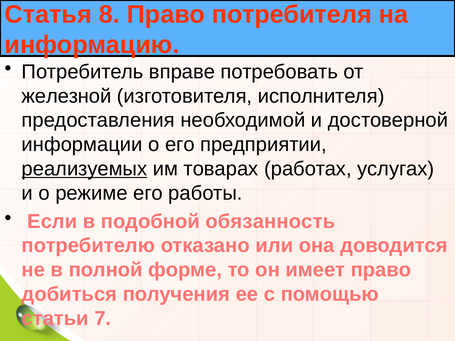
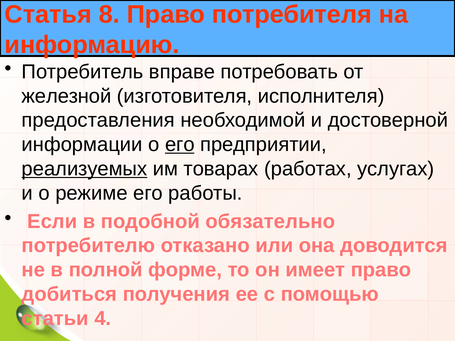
его underline: none -> present (180, 145)
обязанность: обязанность -> обязательно (270, 222)
7: 7 -> 4 (103, 319)
